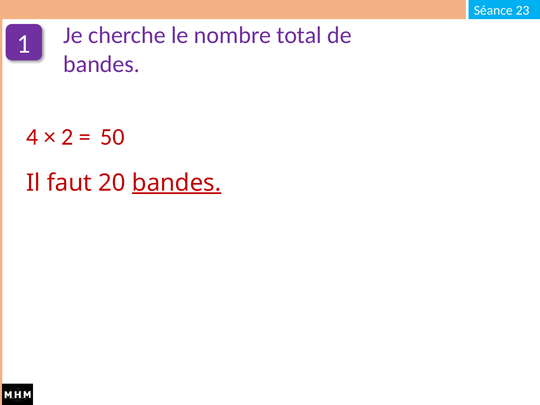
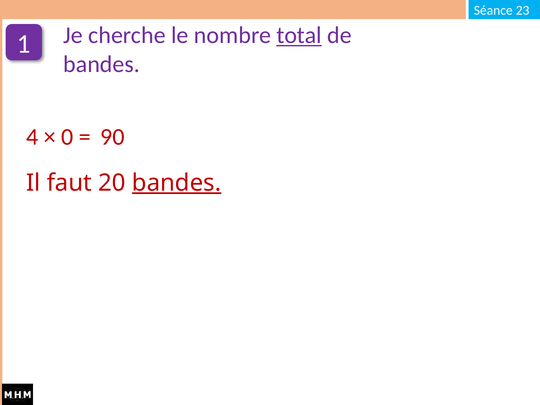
total underline: none -> present (299, 35)
2: 2 -> 0 (67, 137)
50: 50 -> 90 (112, 137)
